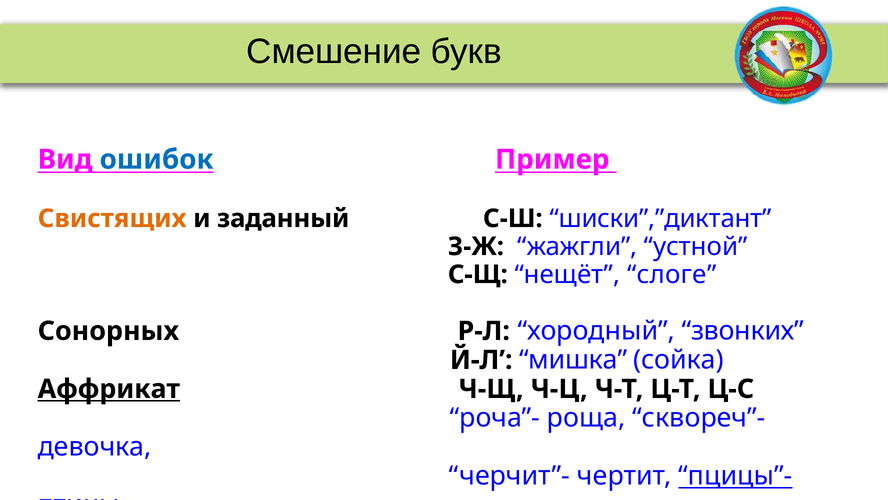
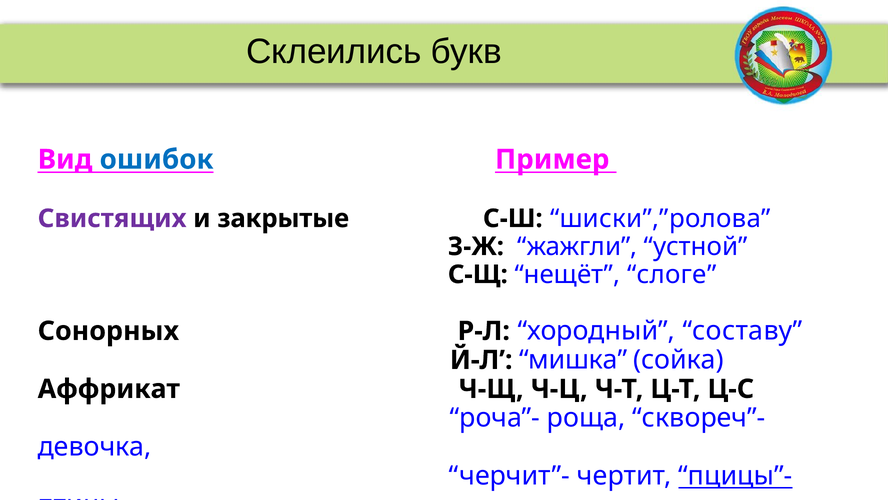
Смешение: Смешение -> Склеились (334, 52)
Свистящих colour: orange -> purple (112, 218)
заданный: заданный -> закрытые (283, 218)
шиски”,”диктант: шиски”,”диктант -> шиски”,”ролова (660, 218)
звонких: звонких -> составу (743, 331)
Аффрикат underline: present -> none (109, 389)
